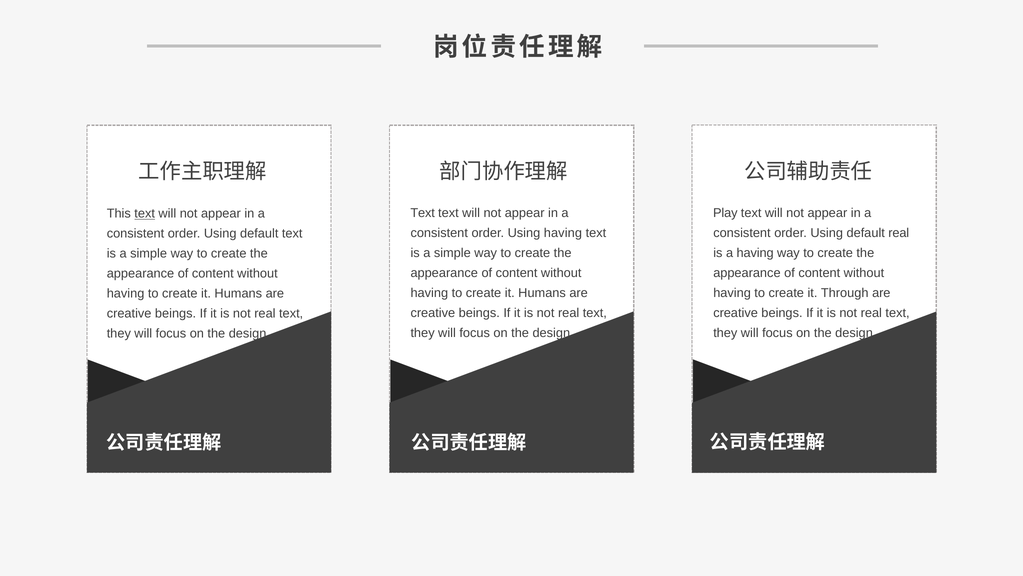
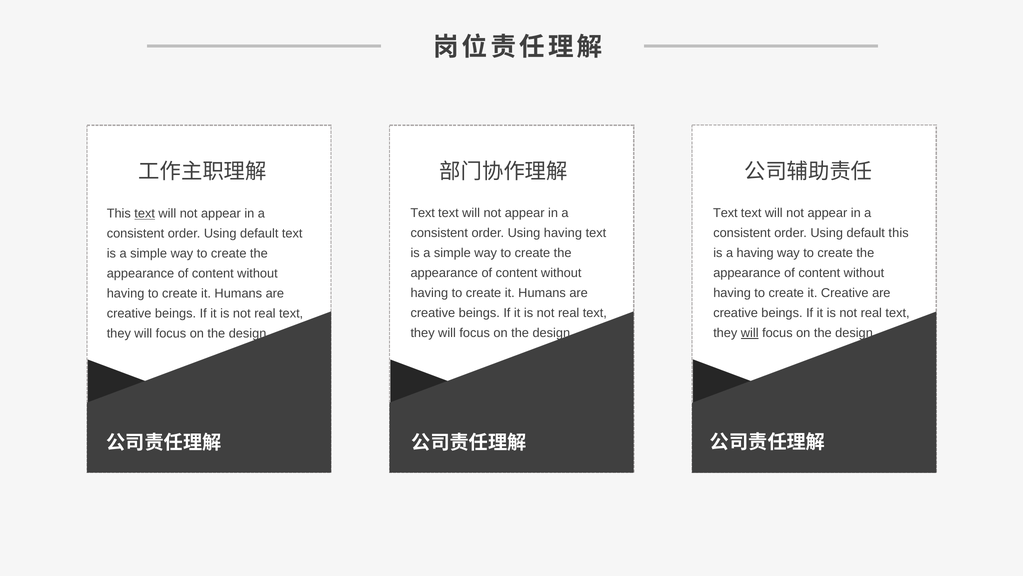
Play: Play -> Text (725, 213)
default real: real -> this (899, 233)
it Through: Through -> Creative (845, 293)
will underline: none -> present (750, 333)
